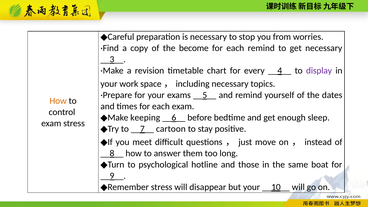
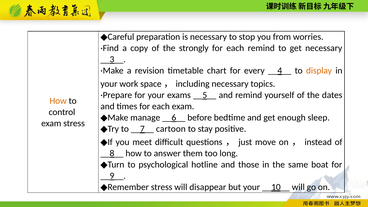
become: become -> strongly (194, 48)
display colour: purple -> orange (319, 71)
keeping: keeping -> manage (145, 118)
